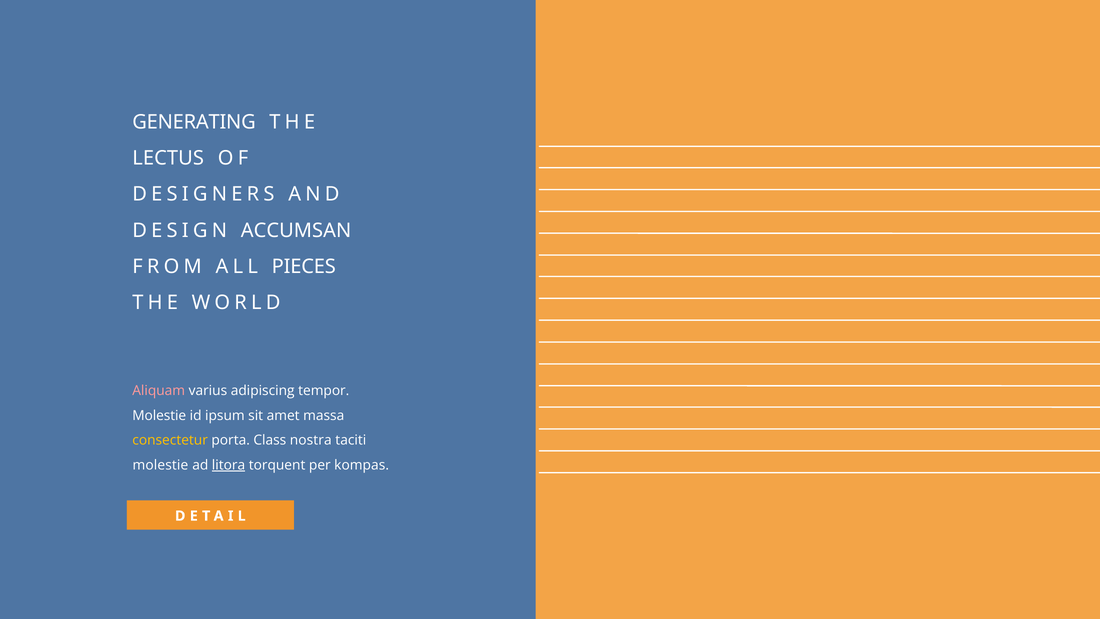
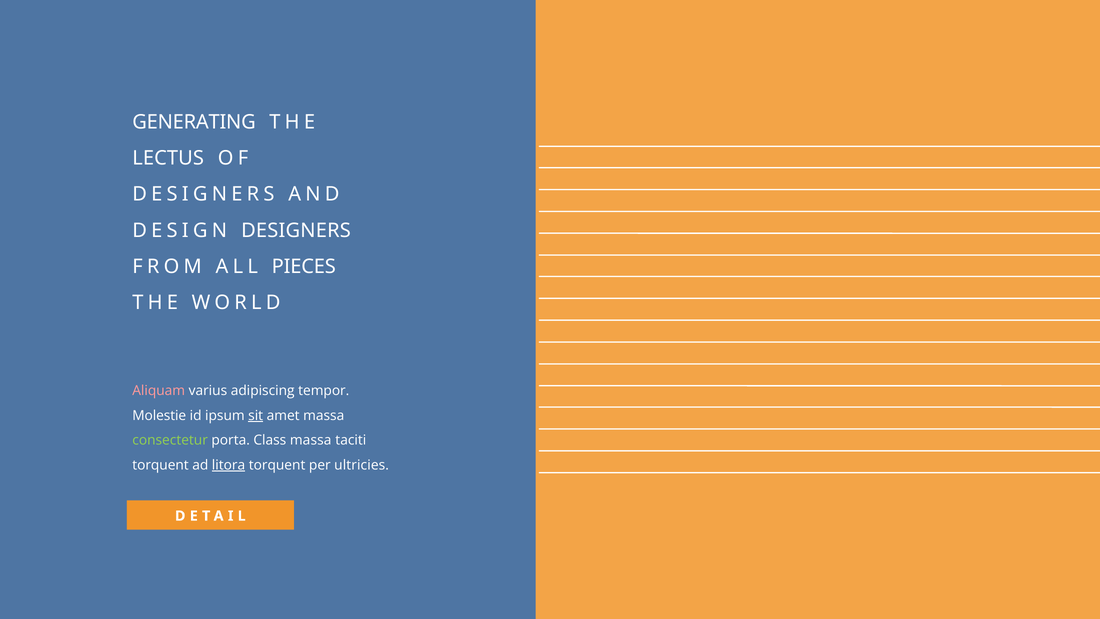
DESIGN ACCUMSAN: ACCUMSAN -> DESIGNERS (296, 230)
sit underline: none -> present (256, 415)
consectetur colour: yellow -> light green (170, 440)
Class nostra: nostra -> massa (311, 440)
molestie: molestie -> torquent (161, 465)
kompas: kompas -> ultricies (362, 465)
